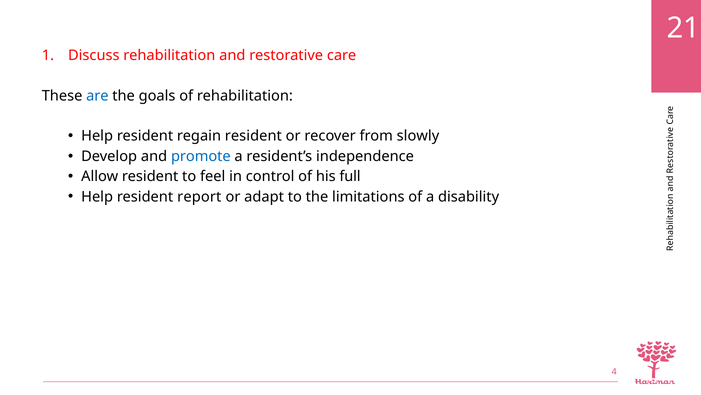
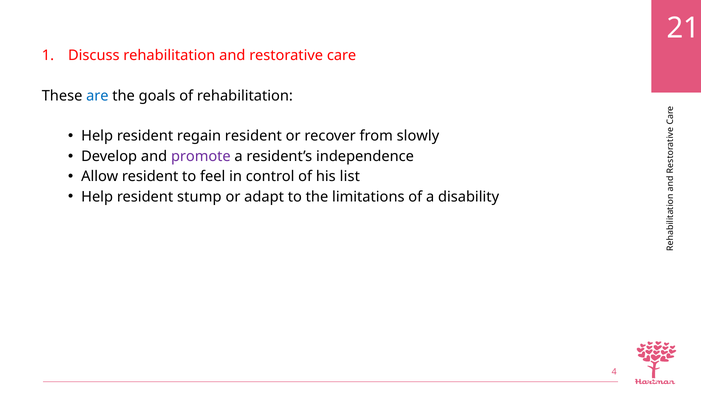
promote colour: blue -> purple (201, 156)
full: full -> list (350, 176)
report: report -> stump (199, 196)
